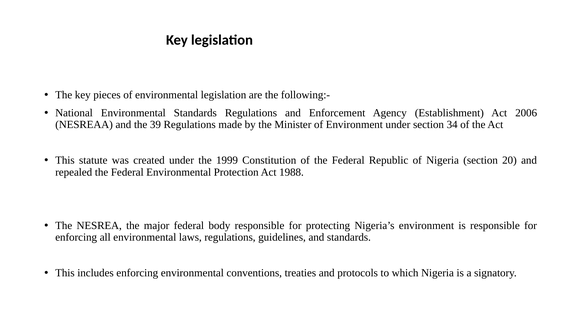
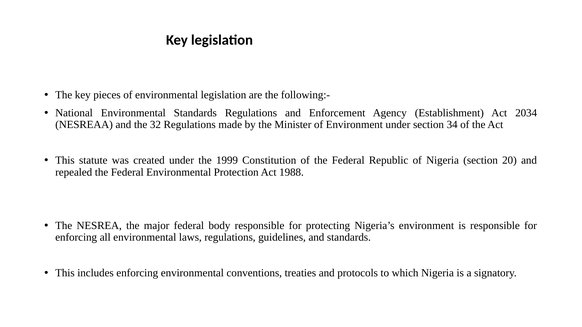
2006: 2006 -> 2034 (526, 113)
39: 39 -> 32 (155, 125)
